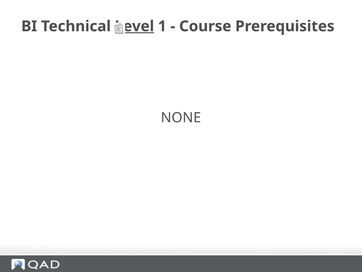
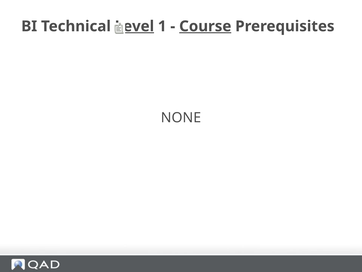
Course underline: none -> present (205, 26)
